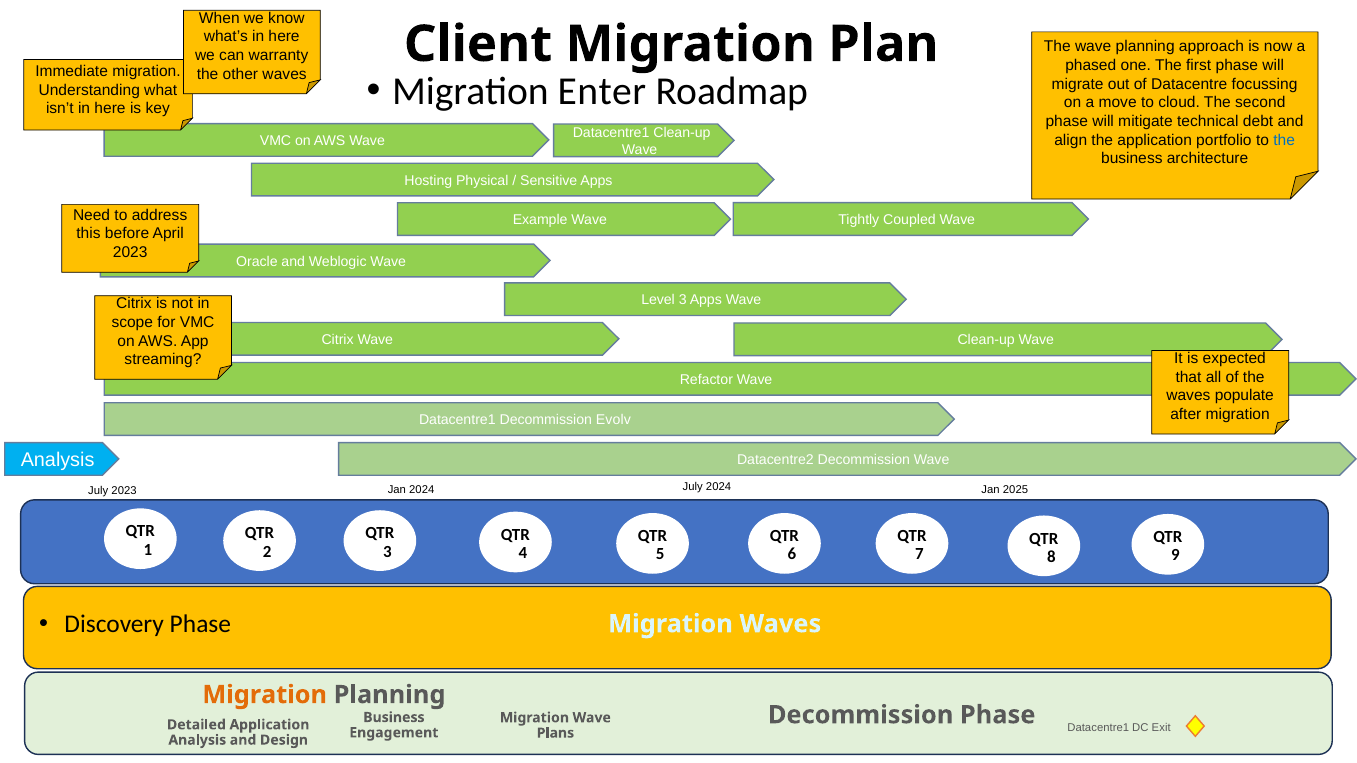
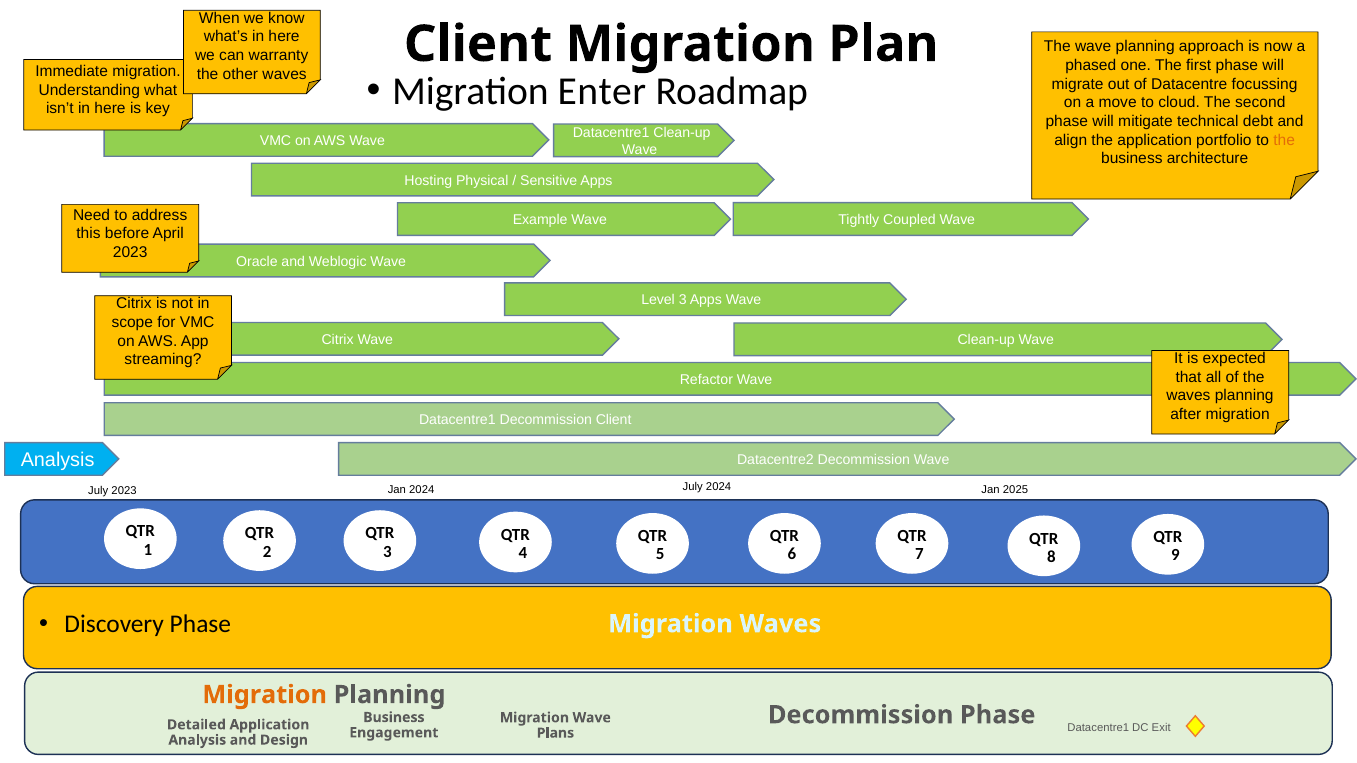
the colour: blue -> orange (1284, 140)
waves populate: populate -> planning (1244, 396)
Decommission Evolv: Evolv -> Client (614, 420)
